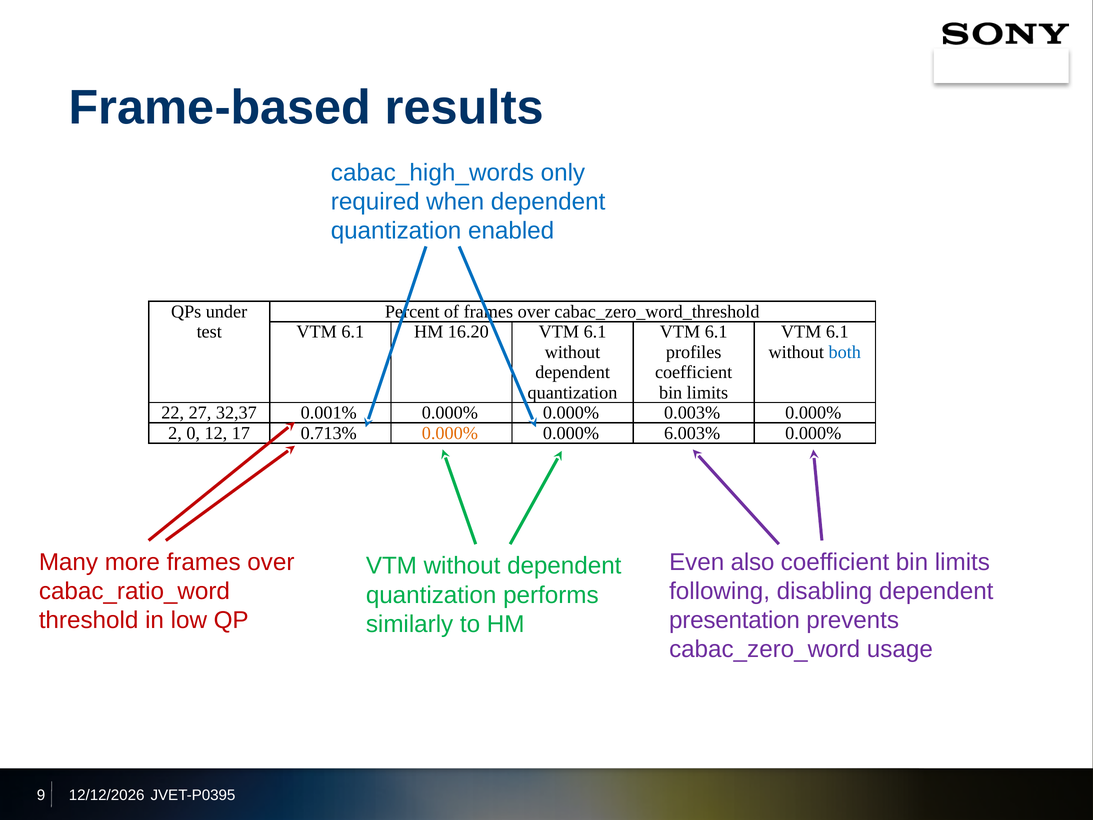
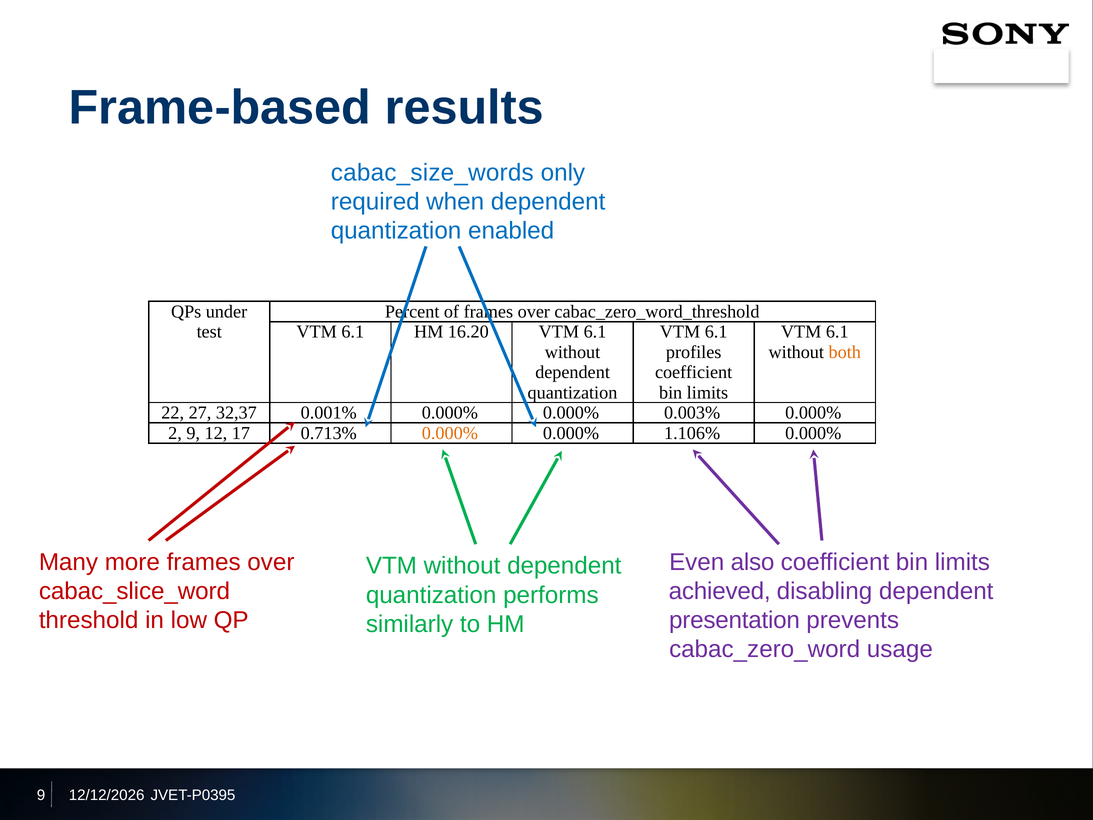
cabac_high_words: cabac_high_words -> cabac_size_words (432, 173)
both colour: blue -> orange (845, 352)
2 0: 0 -> 9 (193, 433)
6.003%: 6.003% -> 1.106% (692, 433)
cabac_ratio_word: cabac_ratio_word -> cabac_slice_word (134, 591)
following: following -> achieved (720, 591)
